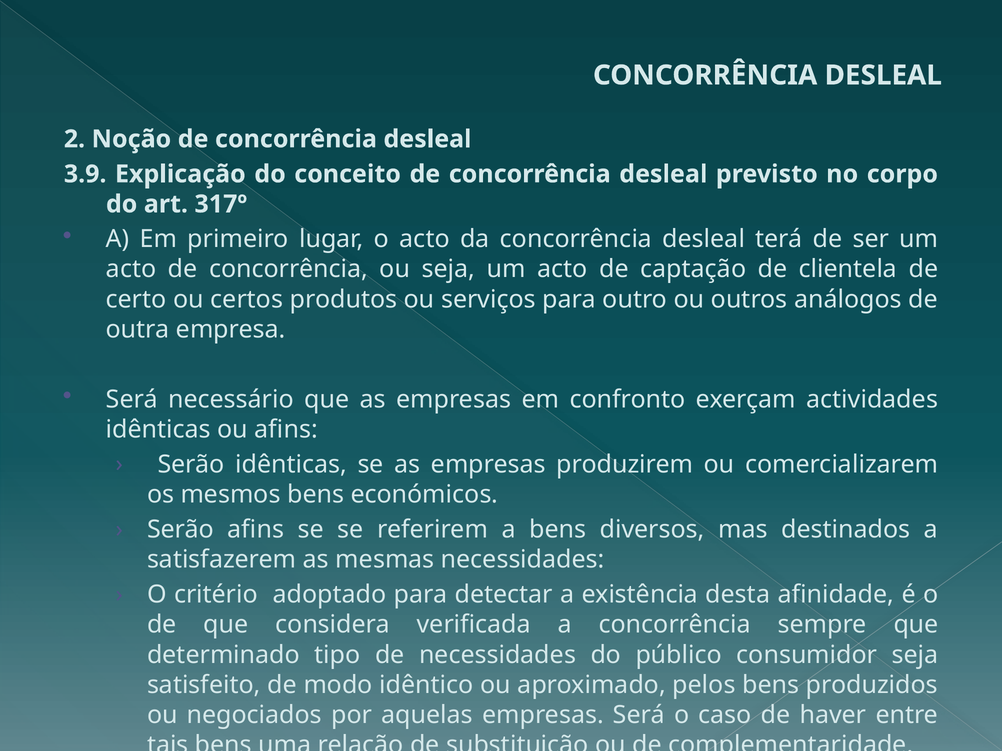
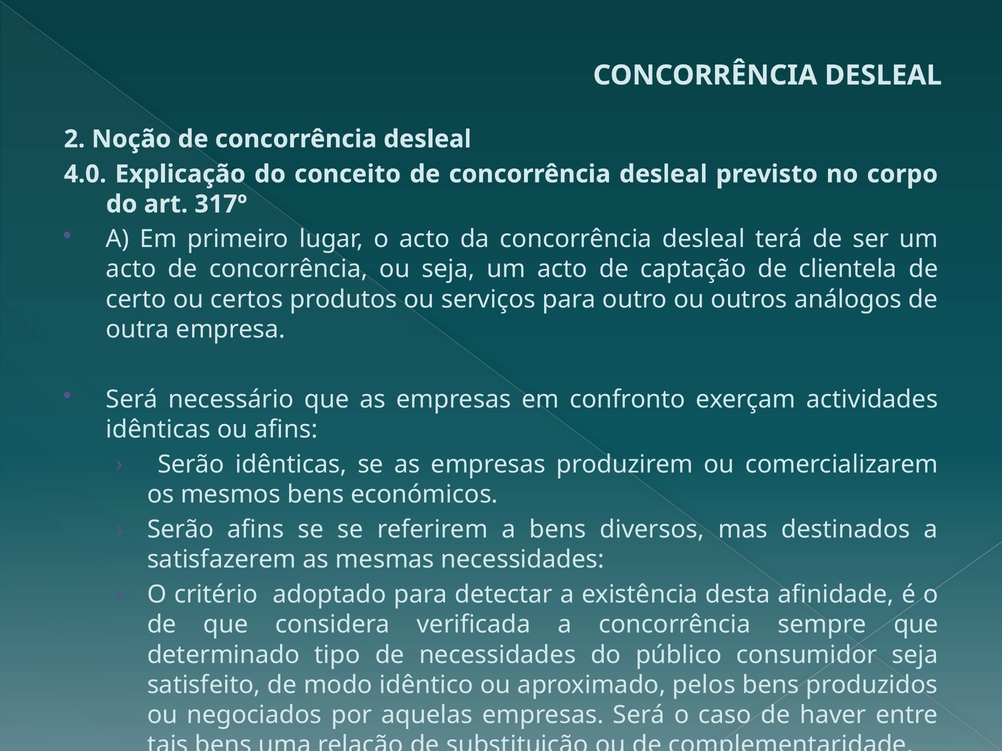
3.9: 3.9 -> 4.0 (85, 174)
